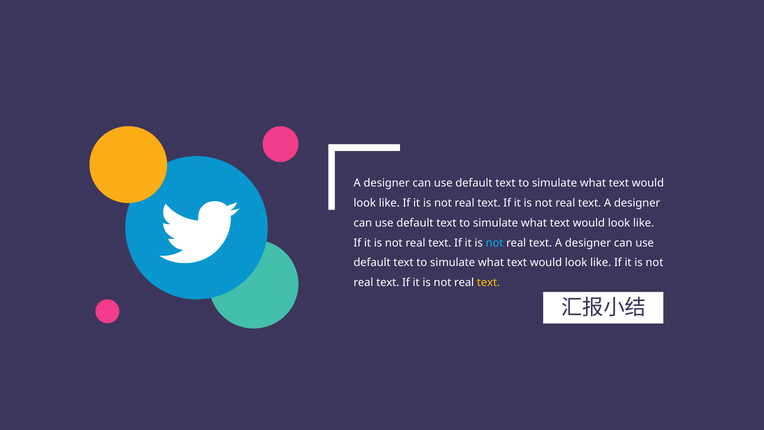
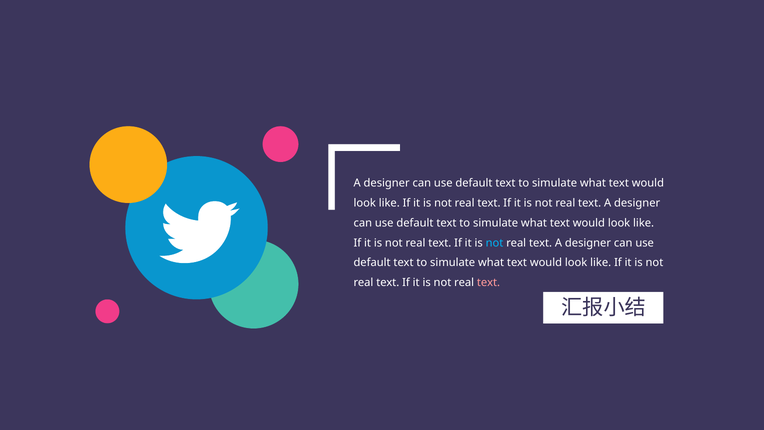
text colour: yellow -> pink (488, 283)
